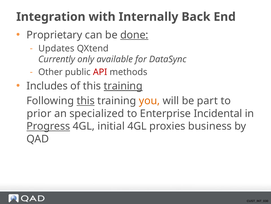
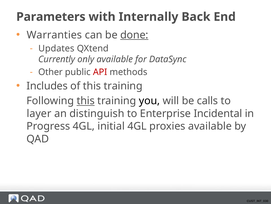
Integration: Integration -> Parameters (51, 17)
Proprietary: Proprietary -> Warranties (54, 35)
training underline: present -> none (123, 86)
you colour: orange -> black (149, 101)
part: part -> calls (207, 101)
prior: prior -> layer (39, 113)
specialized: specialized -> distinguish (97, 113)
Progress underline: present -> none (48, 126)
proxies business: business -> available (210, 126)
